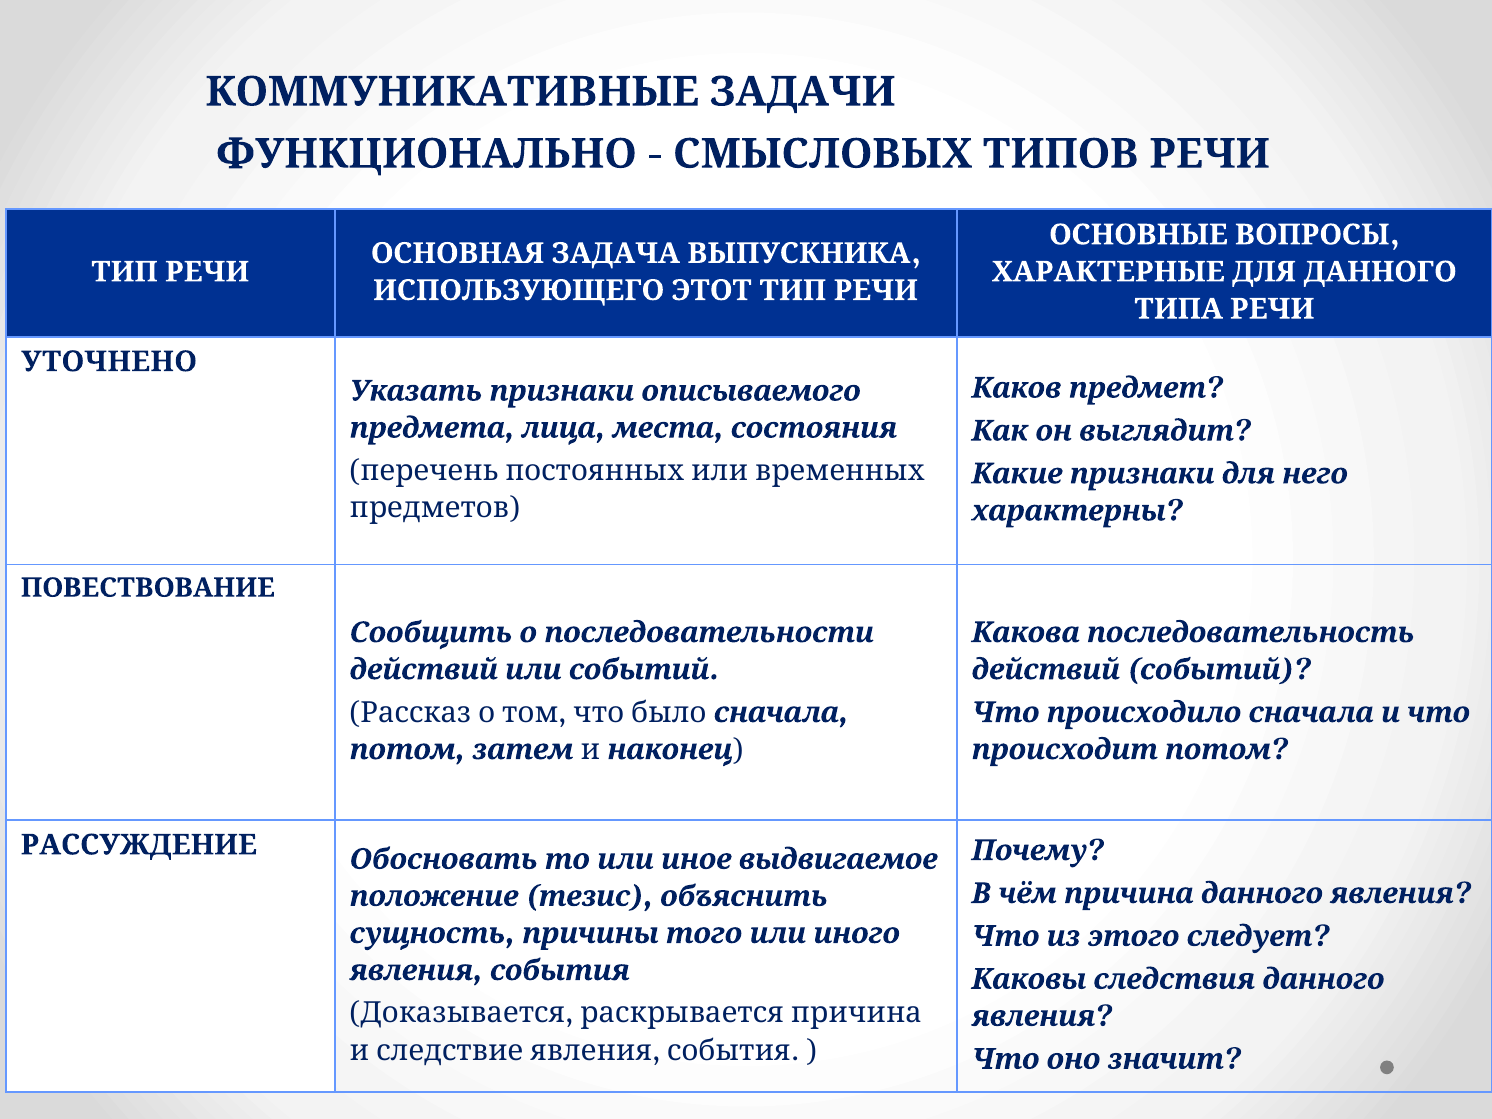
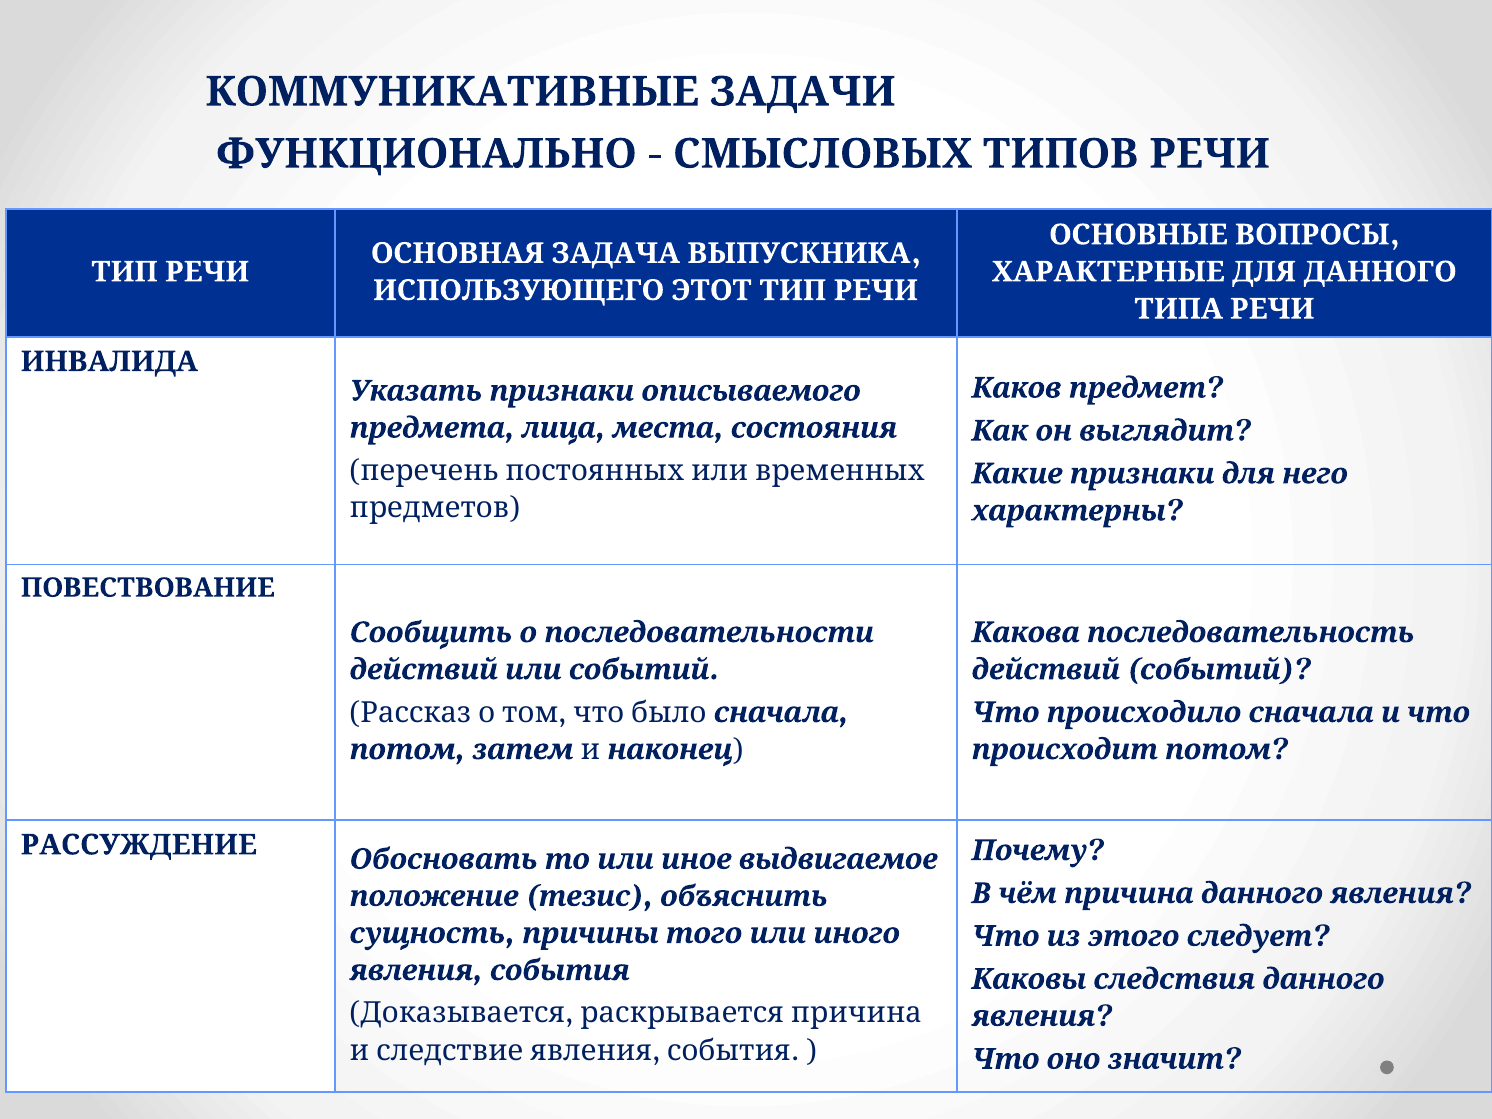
УТОЧНЕНО: УТОЧНЕНО -> ИНВАЛИДА (109, 362)
